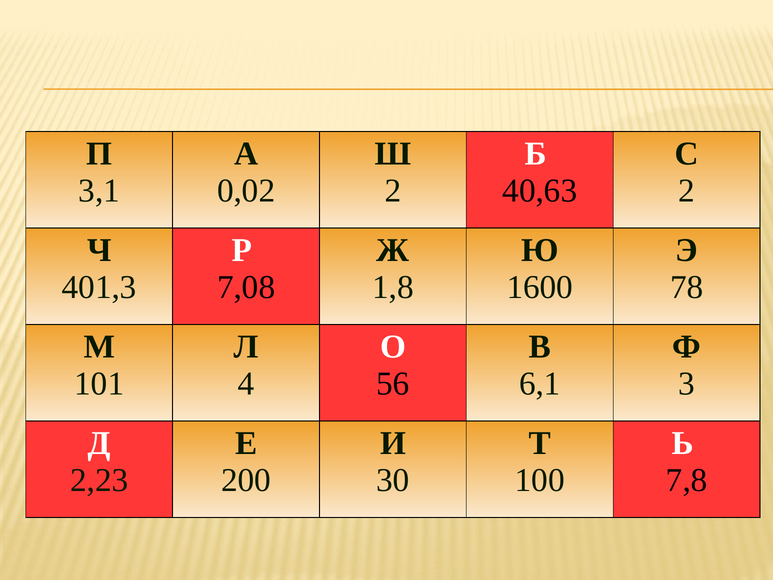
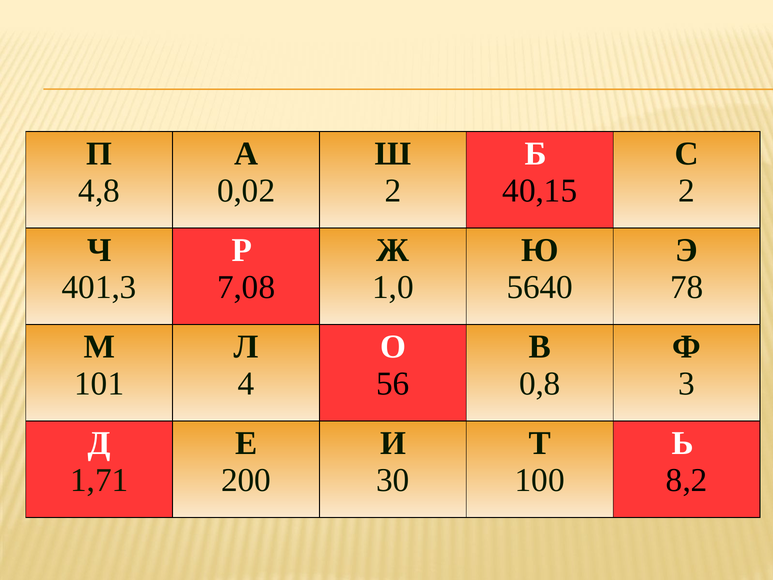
3,1: 3,1 -> 4,8 (99, 191)
40,63: 40,63 -> 40,15 (540, 191)
1,8: 1,8 -> 1,0 (393, 287)
1600: 1600 -> 5640 (540, 287)
6,1: 6,1 -> 0,8 (540, 384)
2,23: 2,23 -> 1,71 (99, 480)
7,8: 7,8 -> 8,2 (687, 480)
